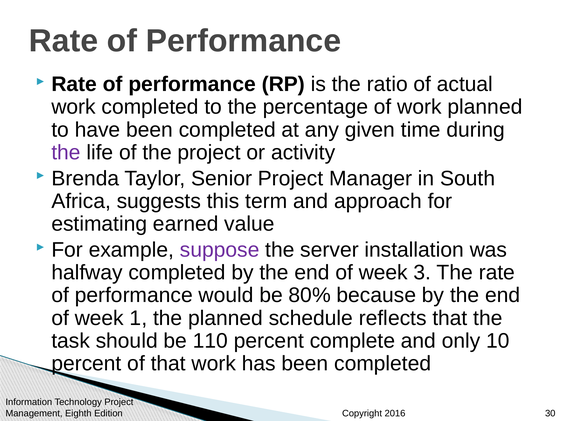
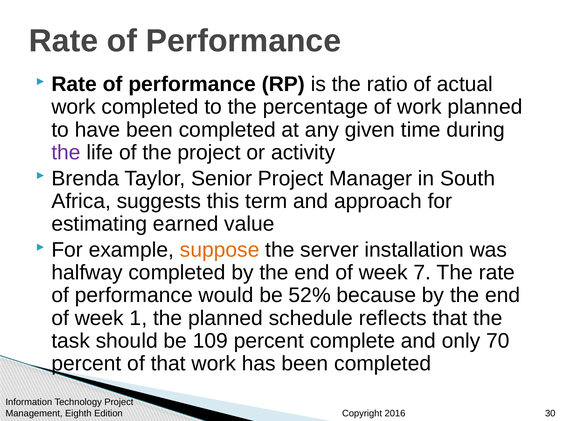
suppose colour: purple -> orange (220, 250)
3: 3 -> 7 (422, 272)
80%: 80% -> 52% (310, 295)
110: 110 -> 109 (210, 341)
10: 10 -> 70 (498, 341)
